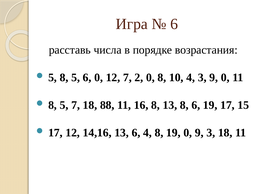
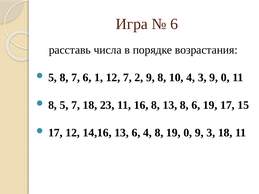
5 8 5: 5 -> 7 (76, 78)
6 0: 0 -> 1 (99, 78)
2 0: 0 -> 9 (150, 78)
88: 88 -> 23 (107, 105)
